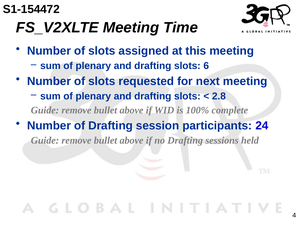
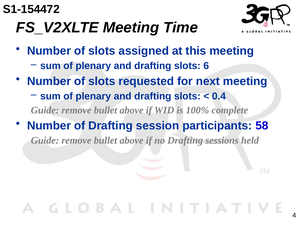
2.8: 2.8 -> 0.4 (219, 96)
24: 24 -> 58 (262, 125)
